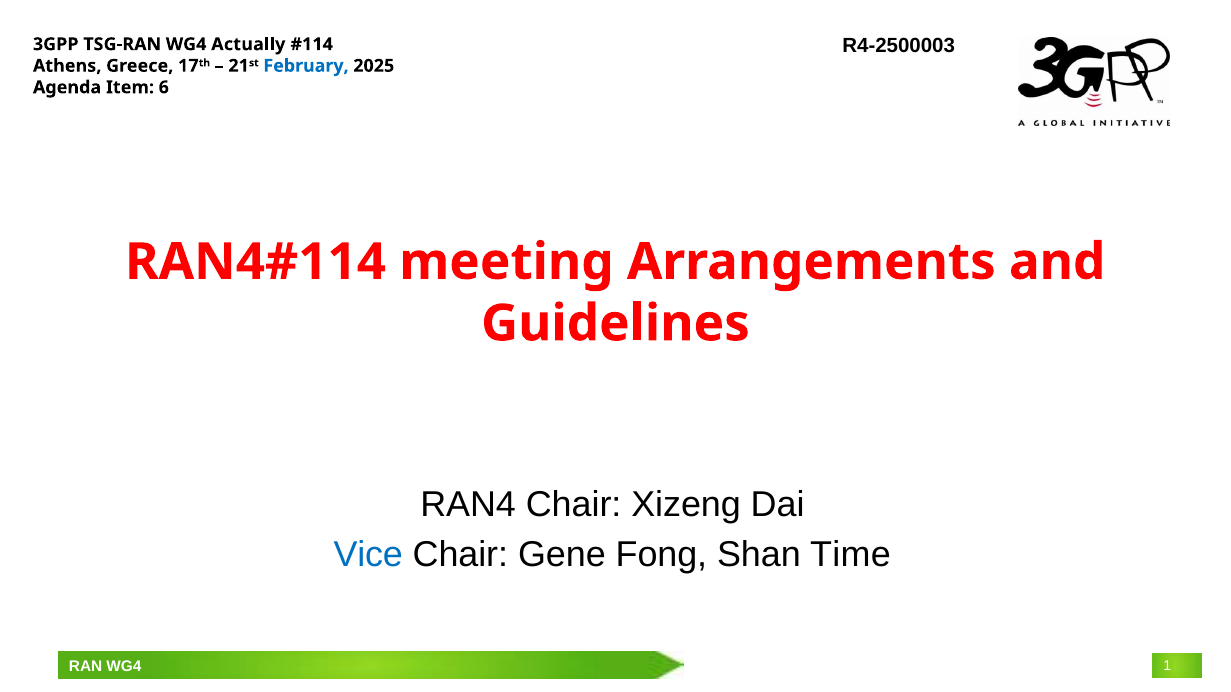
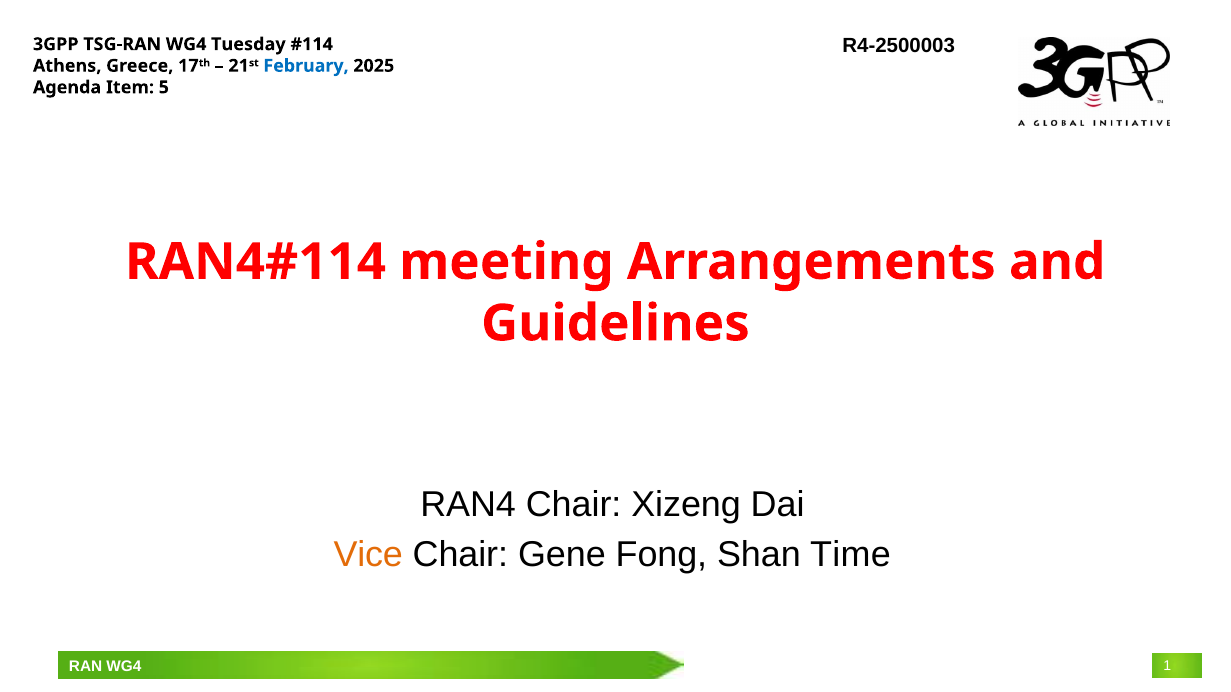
Actually: Actually -> Tuesday (248, 44)
6: 6 -> 5 (164, 87)
Vice colour: blue -> orange (368, 555)
